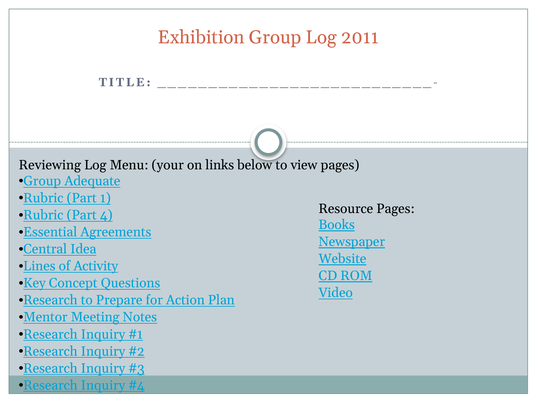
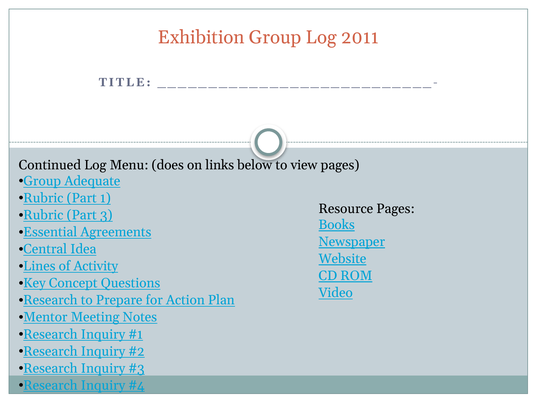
Reviewing: Reviewing -> Continued (50, 165)
your: your -> does (168, 165)
4: 4 -> 3 (106, 215)
